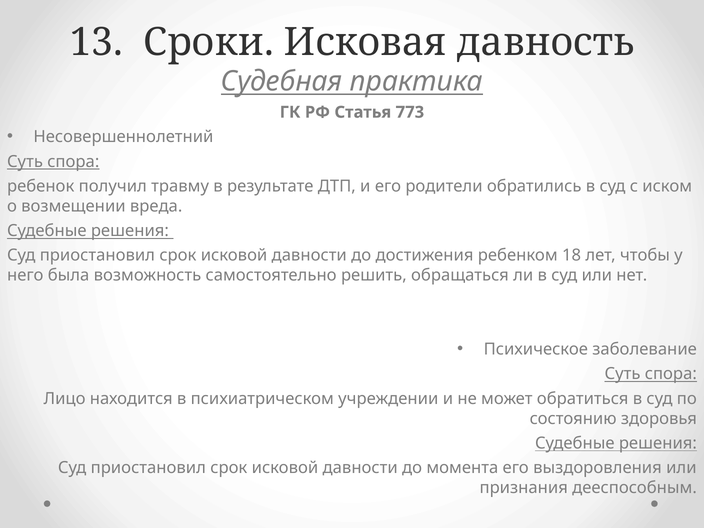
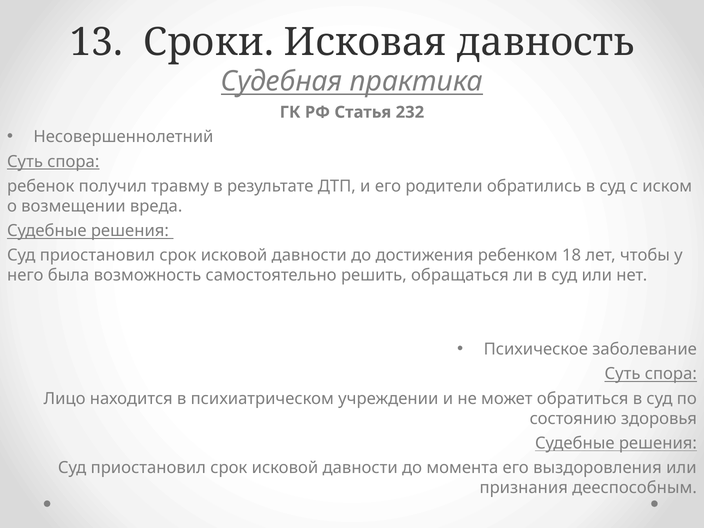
773: 773 -> 232 (410, 112)
